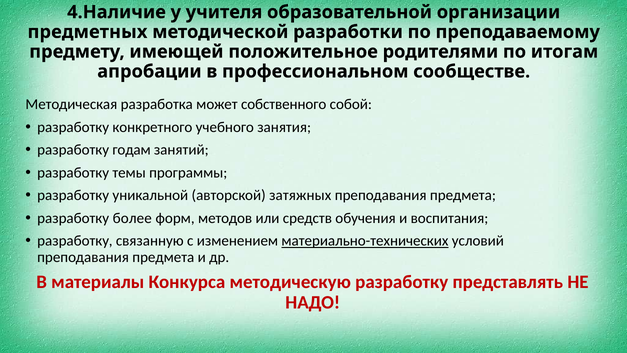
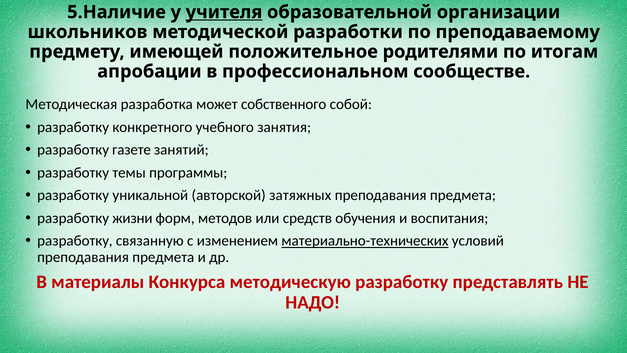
4.Наличие: 4.Наличие -> 5.Наличие (117, 12)
учителя underline: none -> present (224, 12)
предметных: предметных -> школьников (87, 32)
годам: годам -> газете (132, 150)
более: более -> жизни (132, 218)
